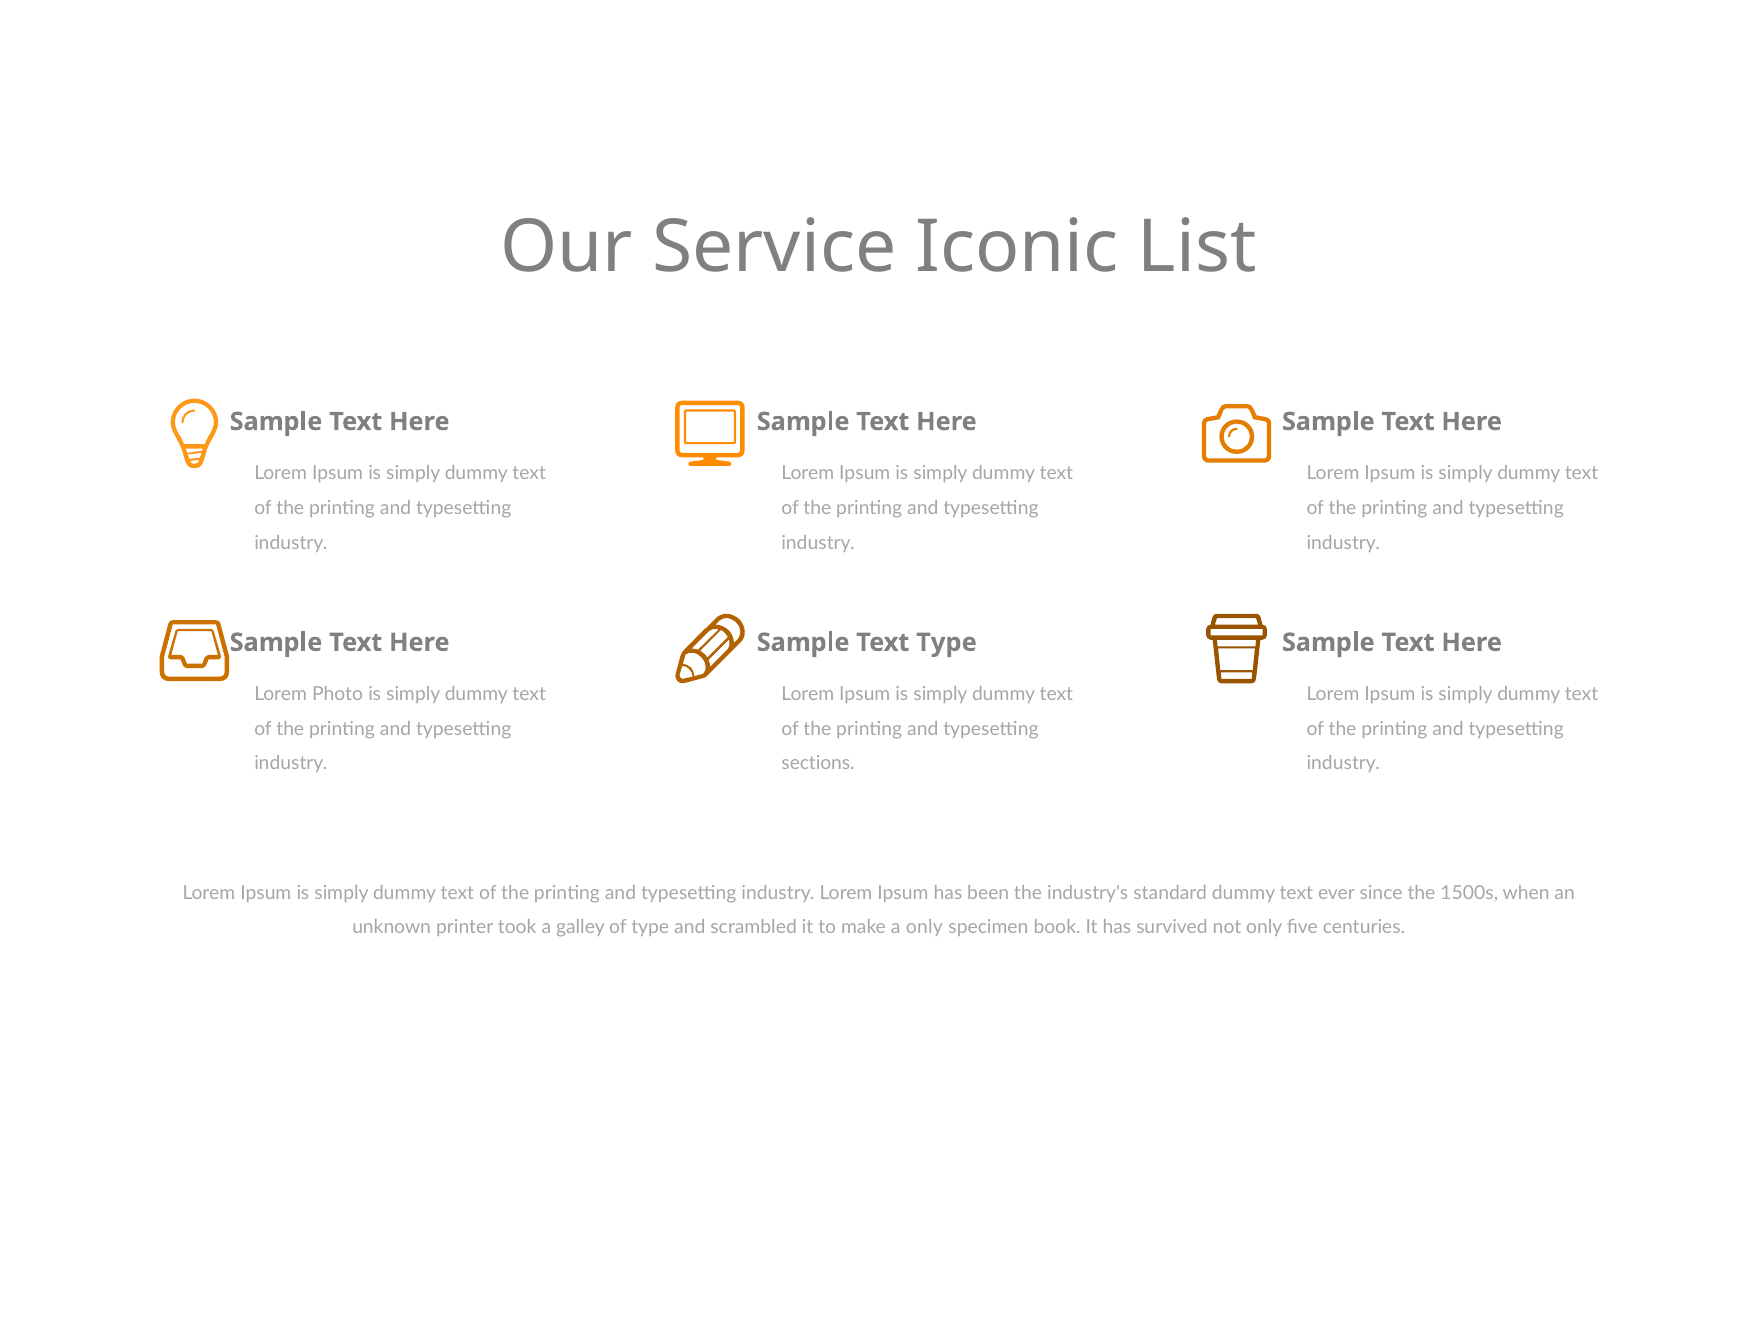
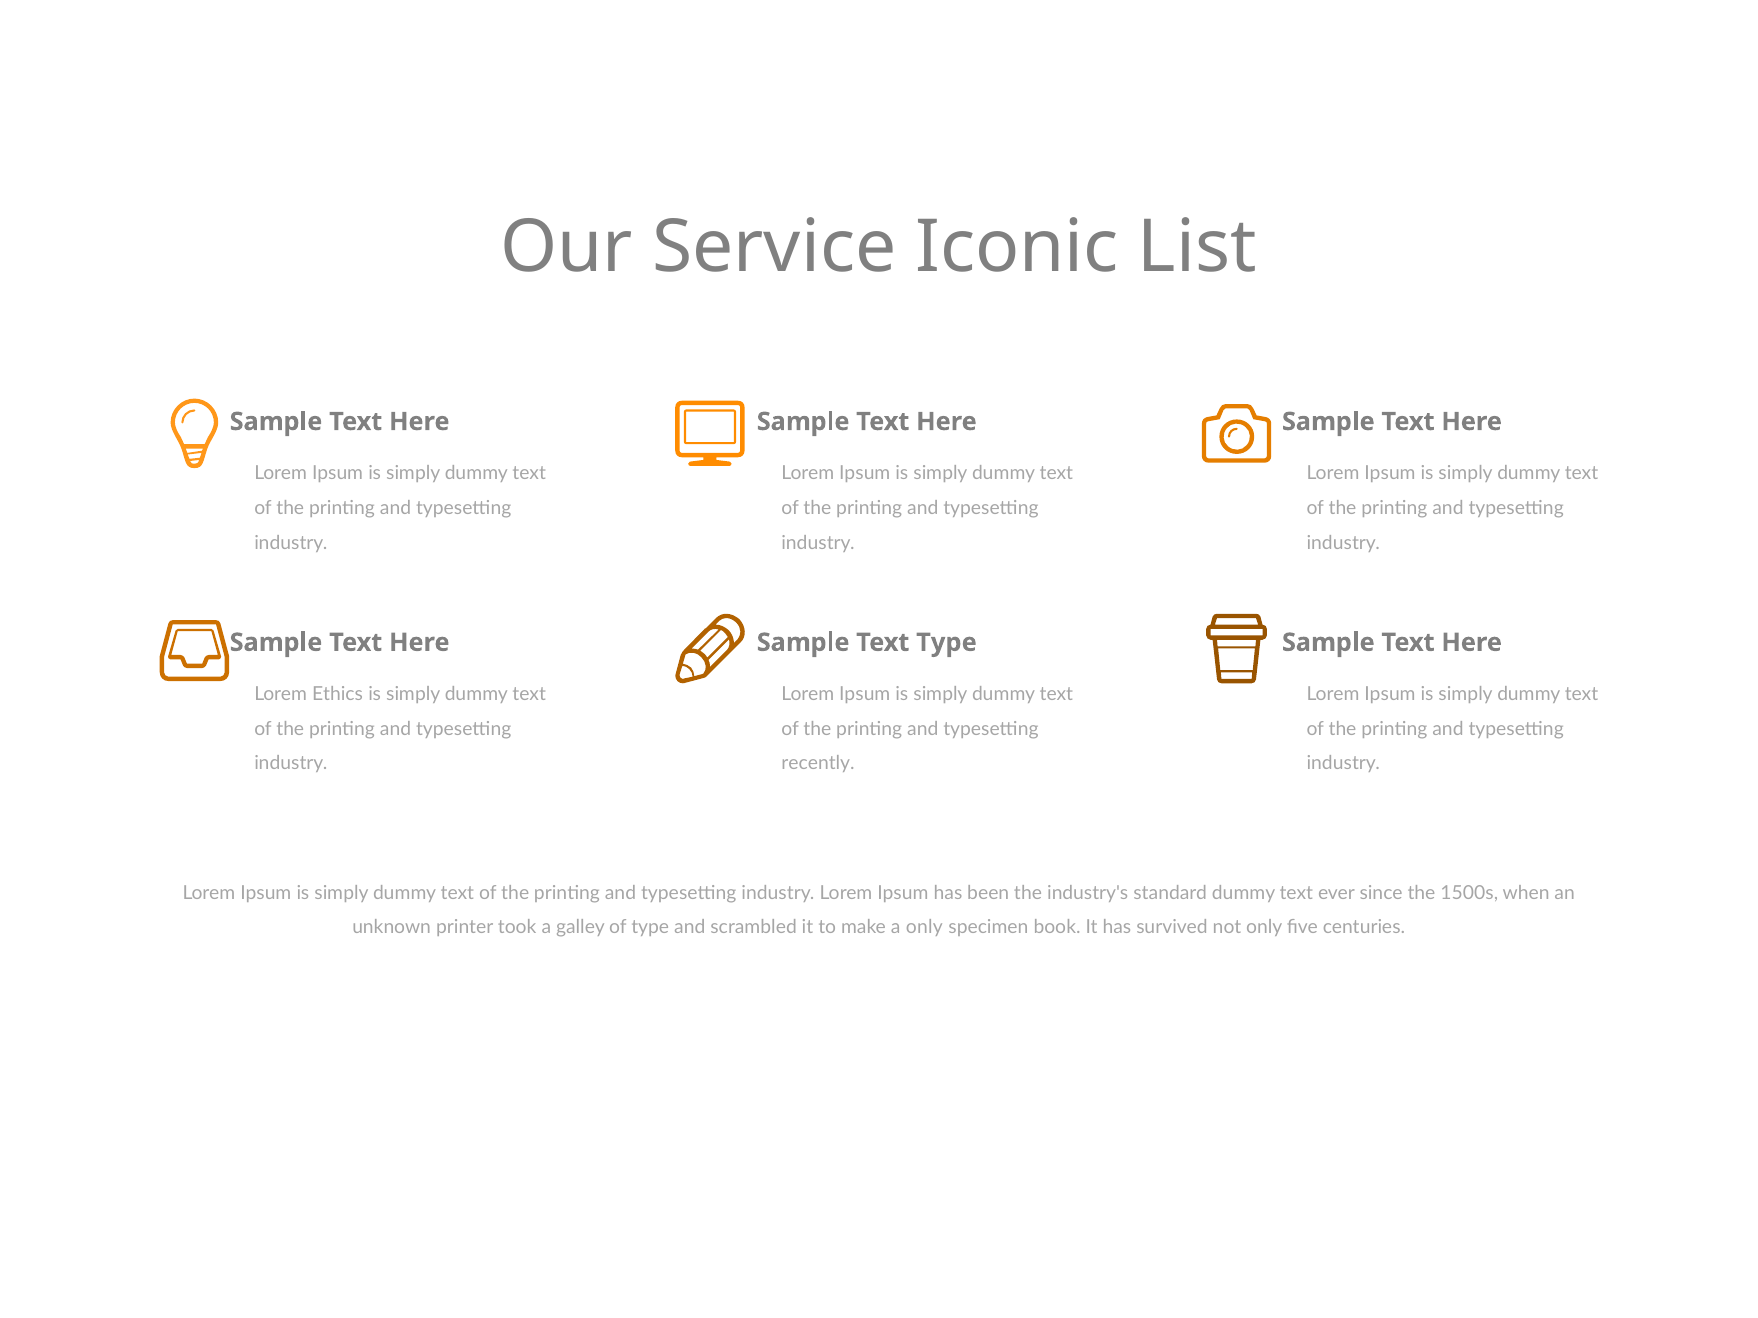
Photo: Photo -> Ethics (338, 694)
sections: sections -> recently (818, 764)
